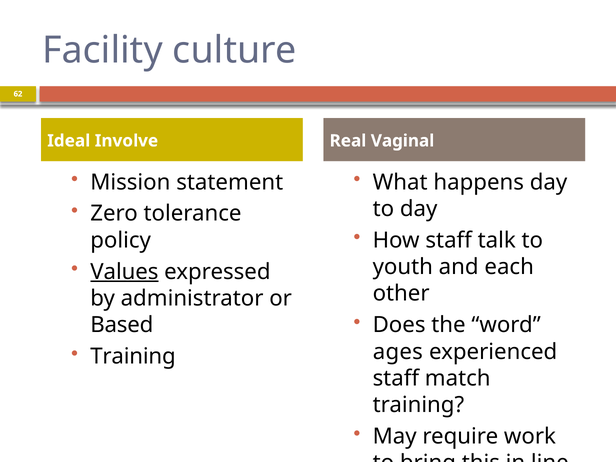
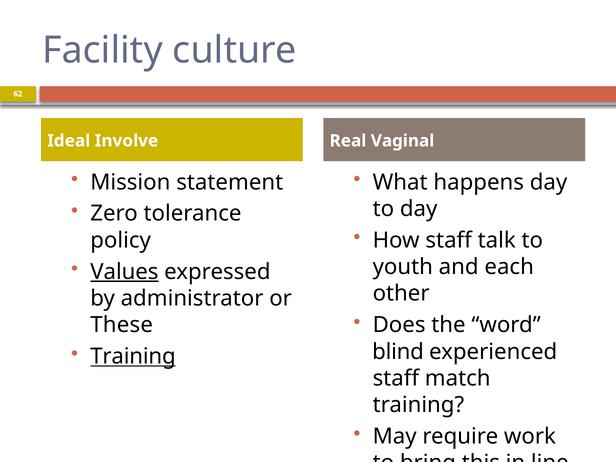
Based: Based -> These (122, 325)
ages: ages -> blind (398, 352)
Training underline: none -> present (133, 356)
